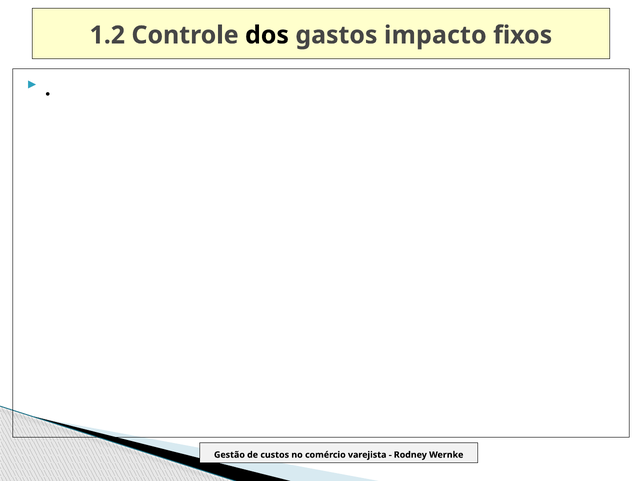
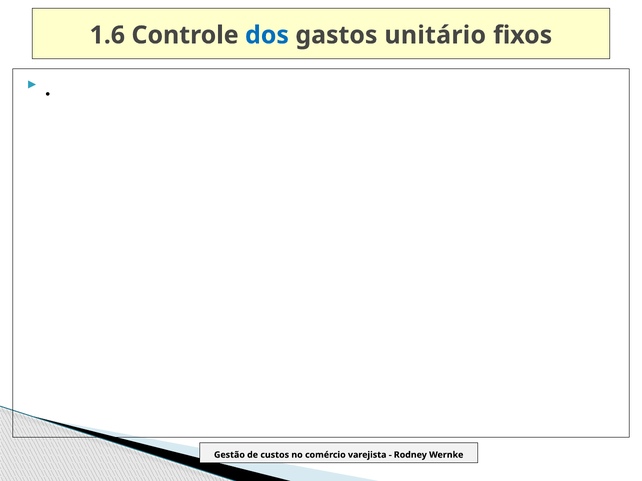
1.2: 1.2 -> 1.6 (107, 35)
dos colour: black -> blue (267, 35)
impacto: impacto -> unitário (435, 35)
